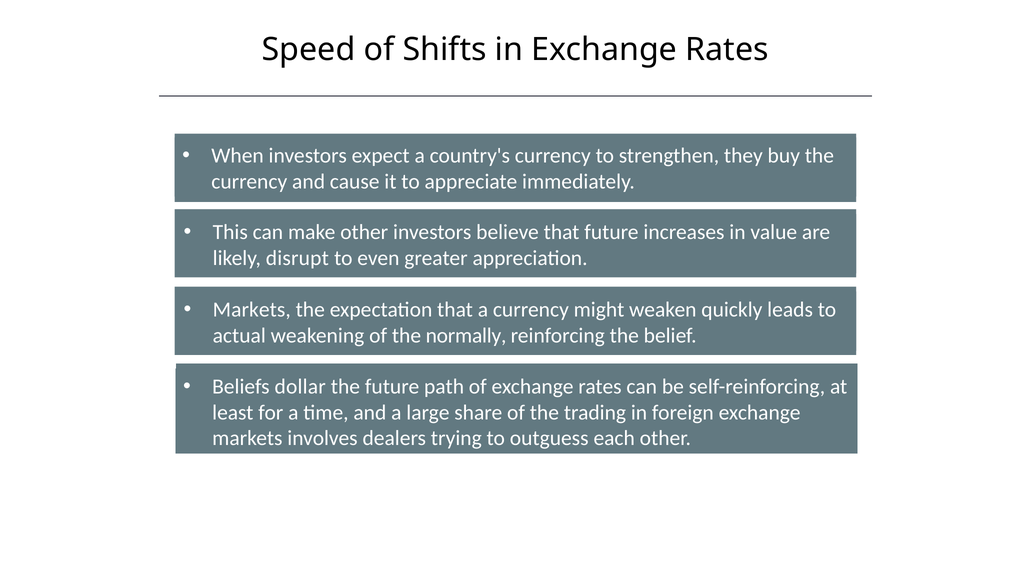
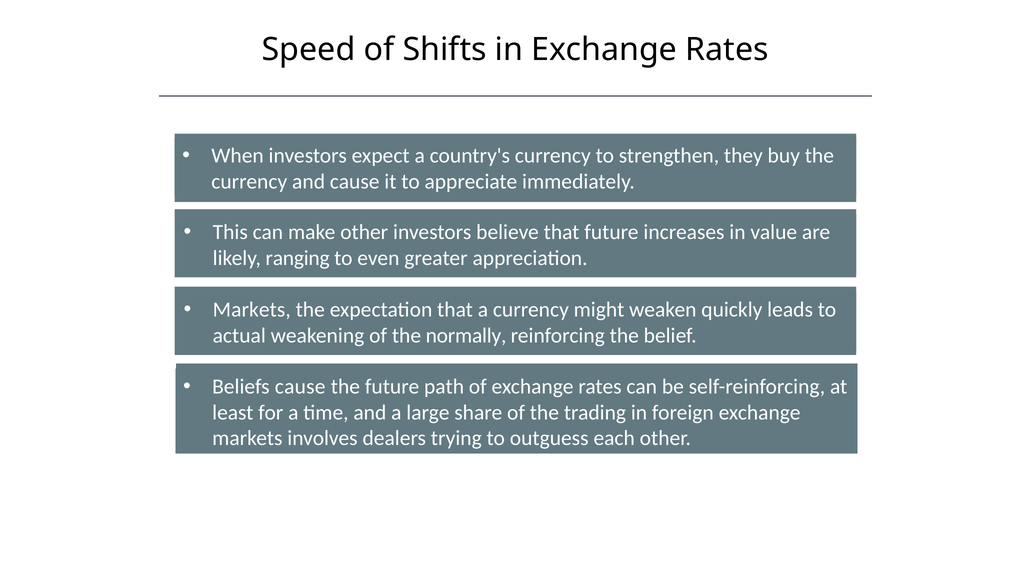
disrupt: disrupt -> ranging (298, 258)
Beliefs dollar: dollar -> cause (300, 387)
